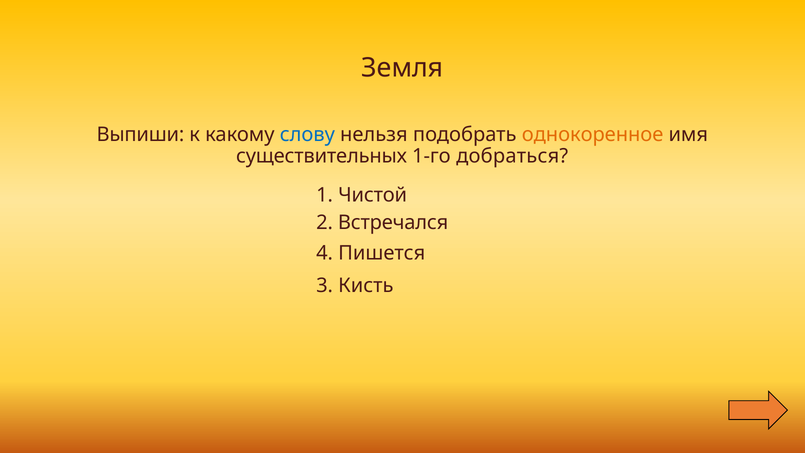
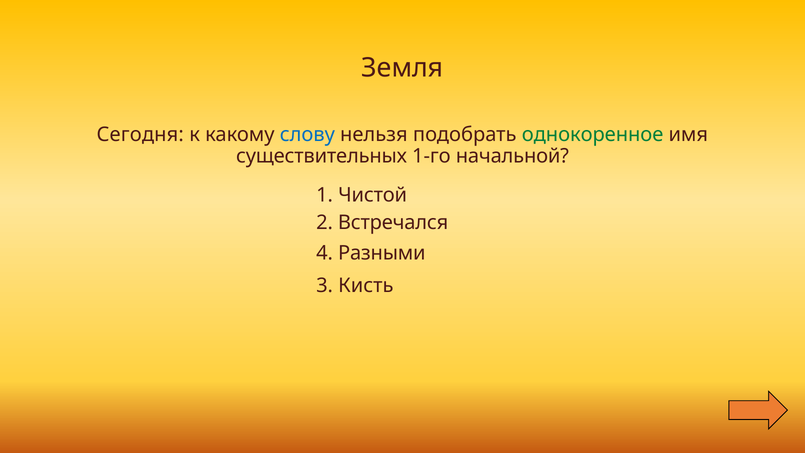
Выпиши: Выпиши -> Сегодня (140, 134)
однокоренное colour: orange -> green (593, 134)
добраться: добраться -> начальной (512, 156)
Пишется: Пишется -> Разными (382, 253)
